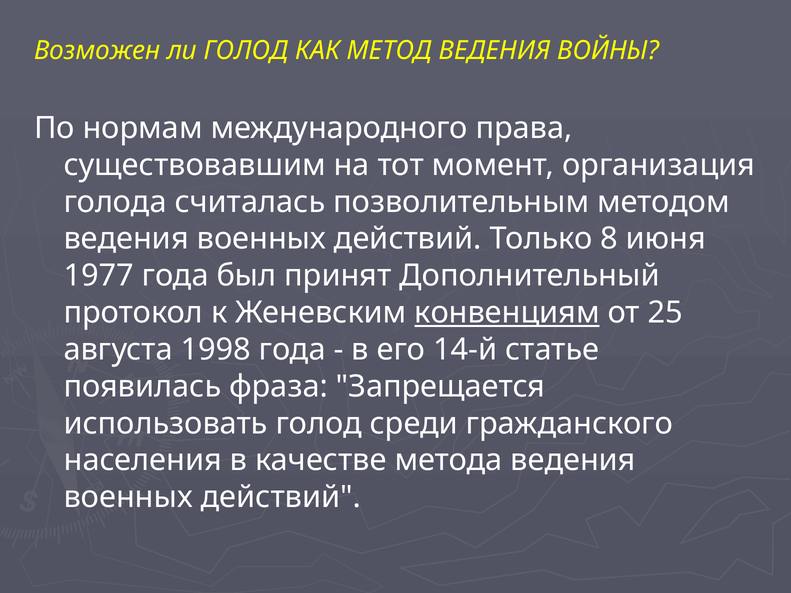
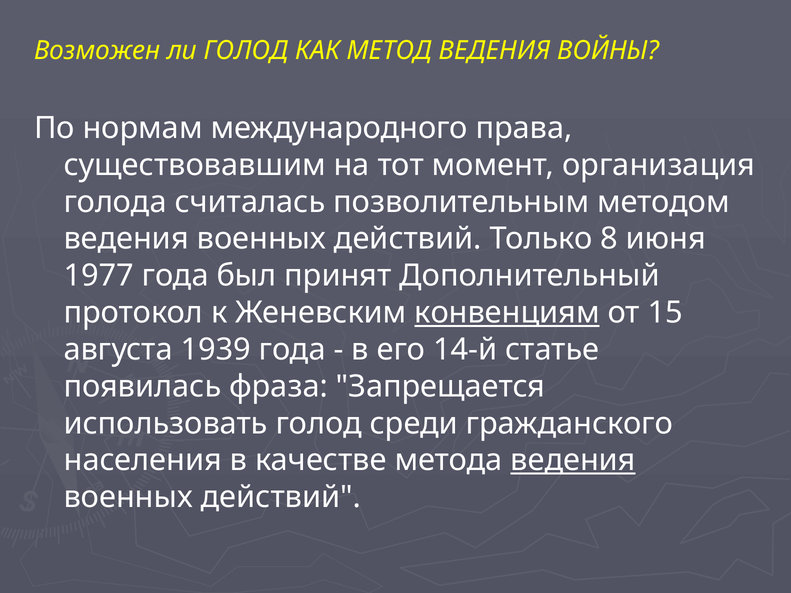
25: 25 -> 15 (665, 313)
1998: 1998 -> 1939 (216, 350)
ведения underline: none -> present (573, 461)
